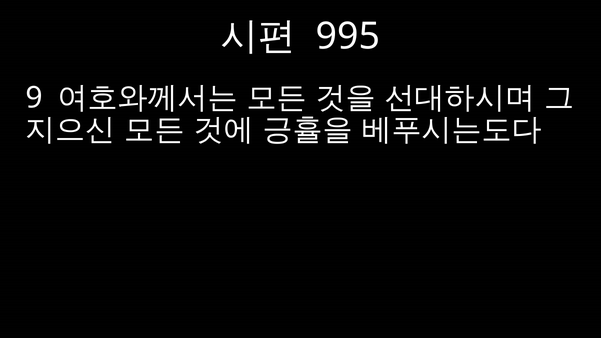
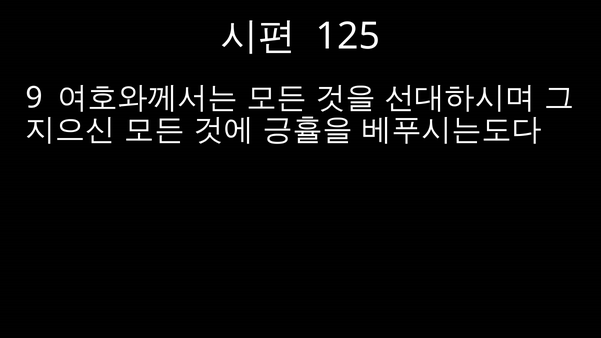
995: 995 -> 125 (348, 36)
